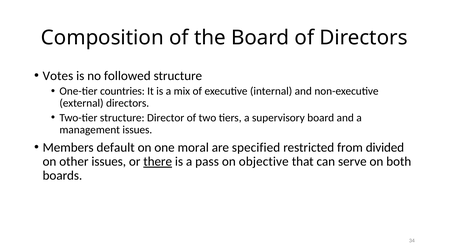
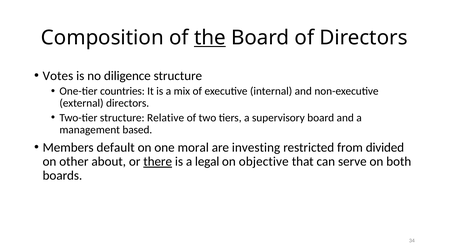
the underline: none -> present (210, 38)
followed: followed -> diligence (127, 76)
Director: Director -> Relative (166, 118)
management issues: issues -> based (137, 130)
specified: specified -> investing (256, 148)
other issues: issues -> about (109, 162)
pass: pass -> legal (207, 162)
